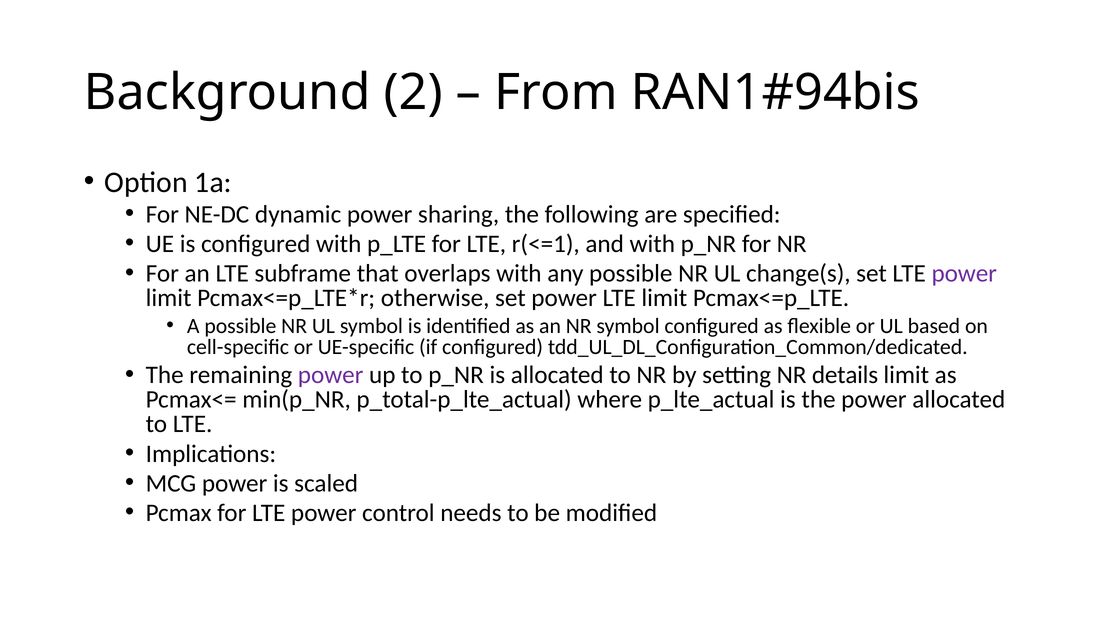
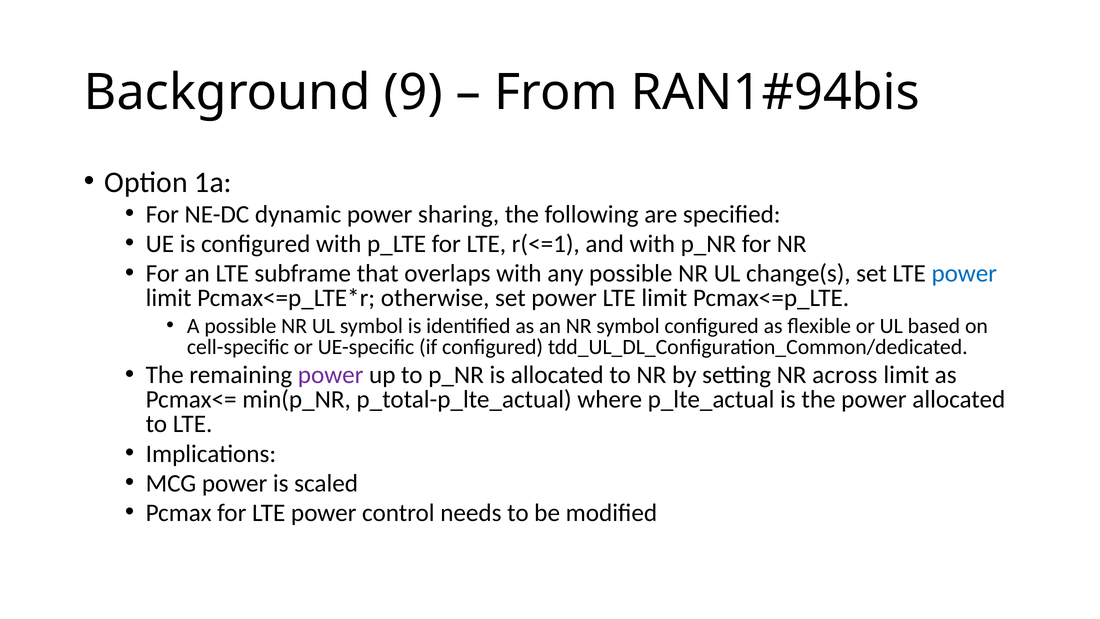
2: 2 -> 9 (413, 92)
power colour: purple -> blue (964, 273)
details: details -> across (845, 375)
